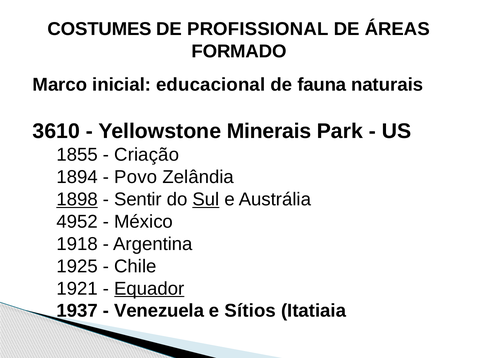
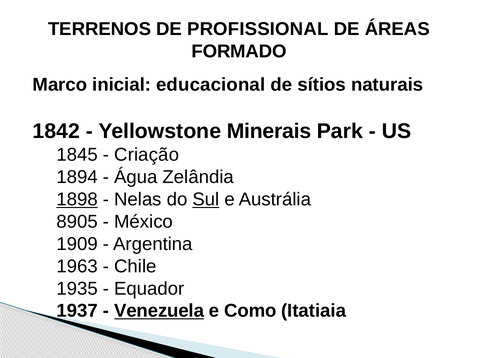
COSTUMES: COSTUMES -> TERRENOS (100, 29)
fauna: fauna -> sítios (322, 85)
3610: 3610 -> 1842 (56, 131)
1855: 1855 -> 1845 (77, 155)
Povo: Povo -> Água (136, 177)
Sentir: Sentir -> Nelas (138, 200)
4952: 4952 -> 8905 (77, 222)
1918: 1918 -> 1909 (77, 244)
1925: 1925 -> 1963 (77, 267)
1921: 1921 -> 1935 (77, 289)
Equador underline: present -> none (149, 289)
Venezuela underline: none -> present (159, 311)
Sítios: Sítios -> Como (250, 311)
